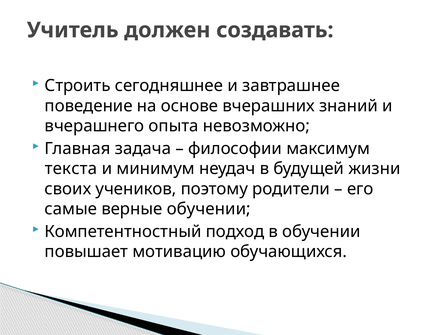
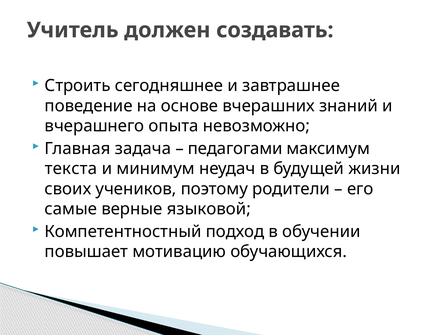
философии: философии -> педагогами (235, 149)
верные обучении: обучении -> языковой (209, 209)
